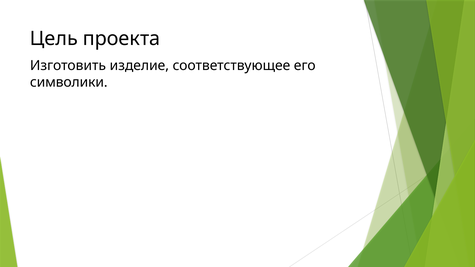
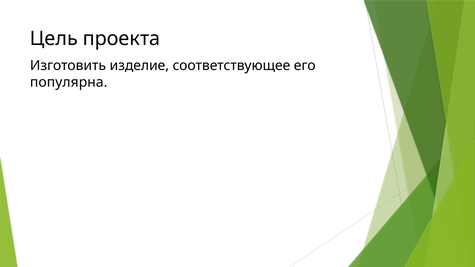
символики: символики -> популярна (69, 82)
